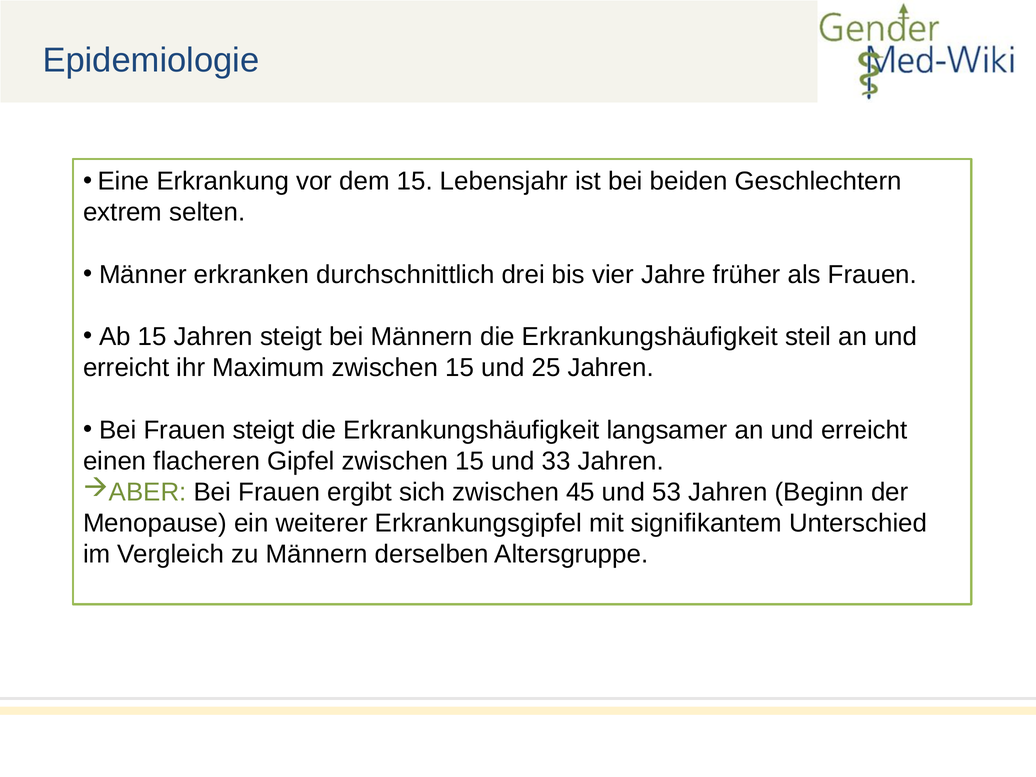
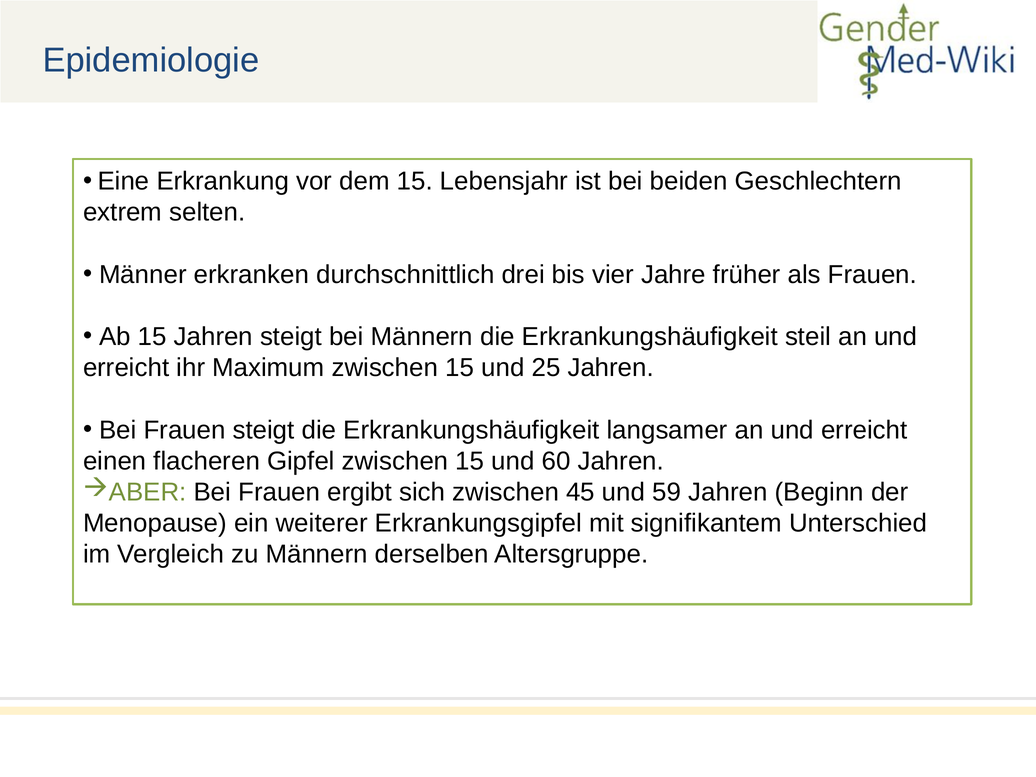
33: 33 -> 60 (556, 461)
53: 53 -> 59 (667, 492)
